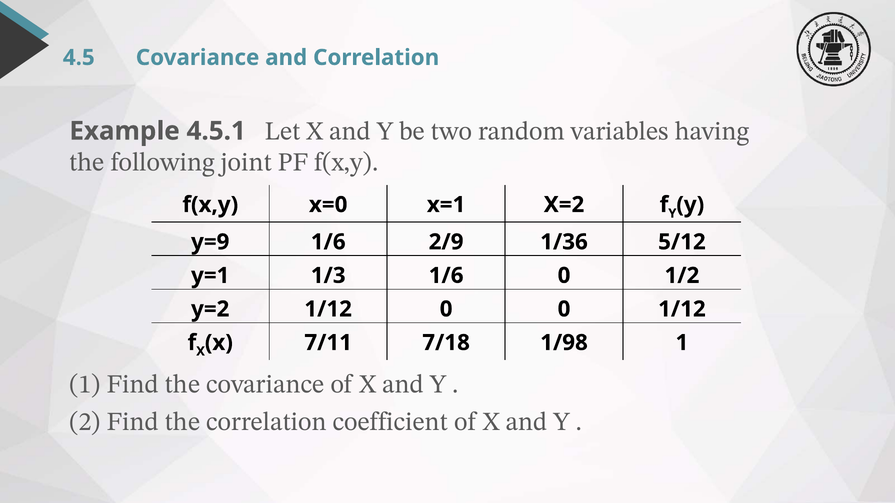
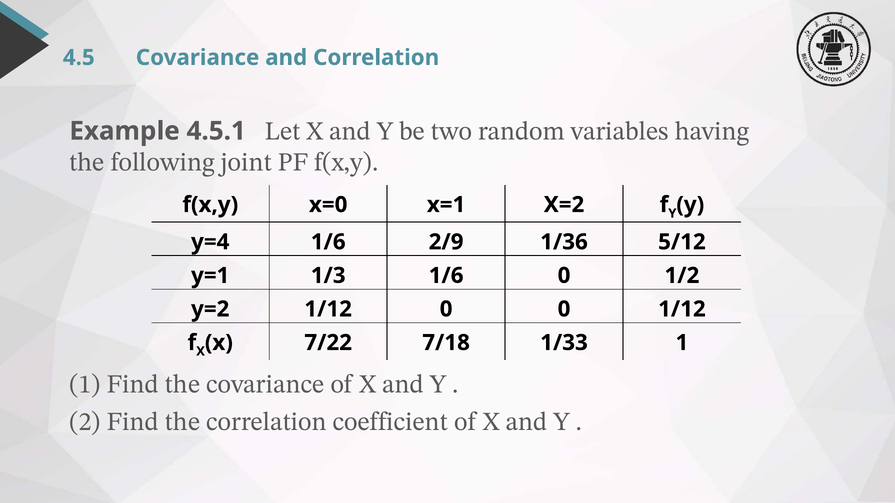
y=9: y=9 -> y=4 (210, 242)
7/11: 7/11 -> 7/22 (328, 343)
1/98: 1/98 -> 1/33 (564, 343)
